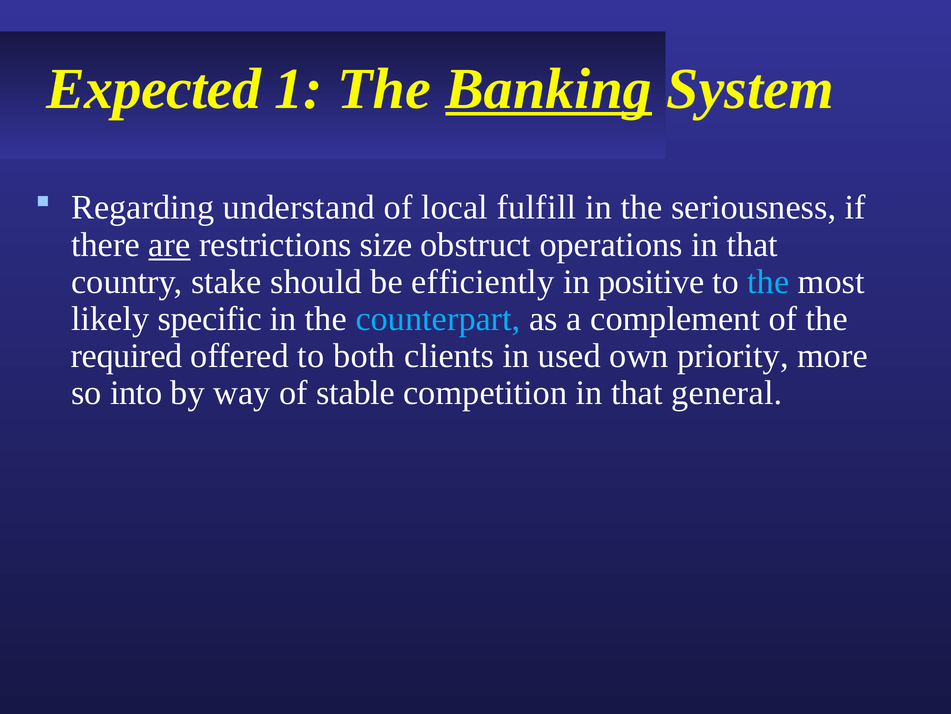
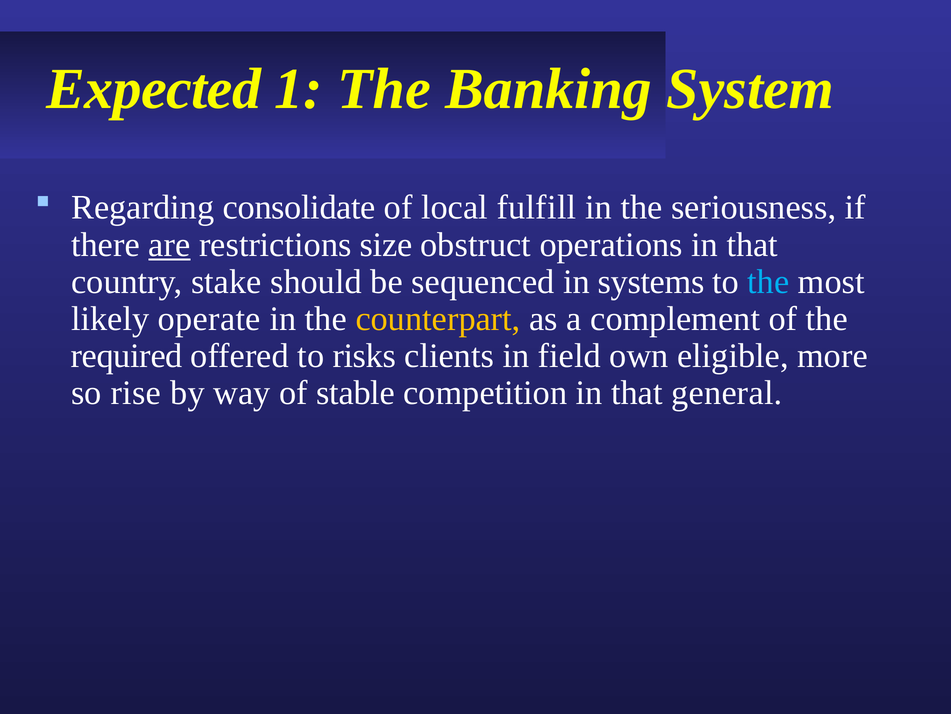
Banking underline: present -> none (549, 89)
understand: understand -> consolidate (299, 207)
efficiently: efficiently -> sequenced (483, 281)
positive: positive -> systems (651, 281)
specific: specific -> operate (209, 319)
counterpart colour: light blue -> yellow (438, 319)
both: both -> risks (364, 356)
used: used -> field (569, 356)
priority: priority -> eligible (733, 356)
into: into -> rise (136, 393)
